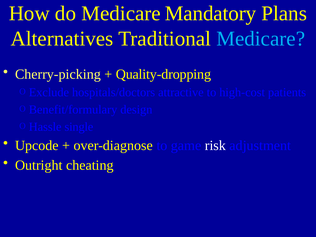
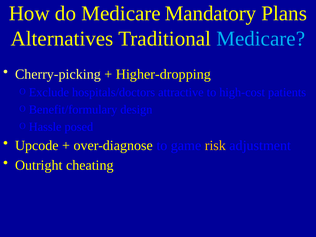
Quality-dropping: Quality-dropping -> Higher-dropping (163, 74)
single: single -> posed (79, 127)
risk colour: white -> yellow (215, 146)
